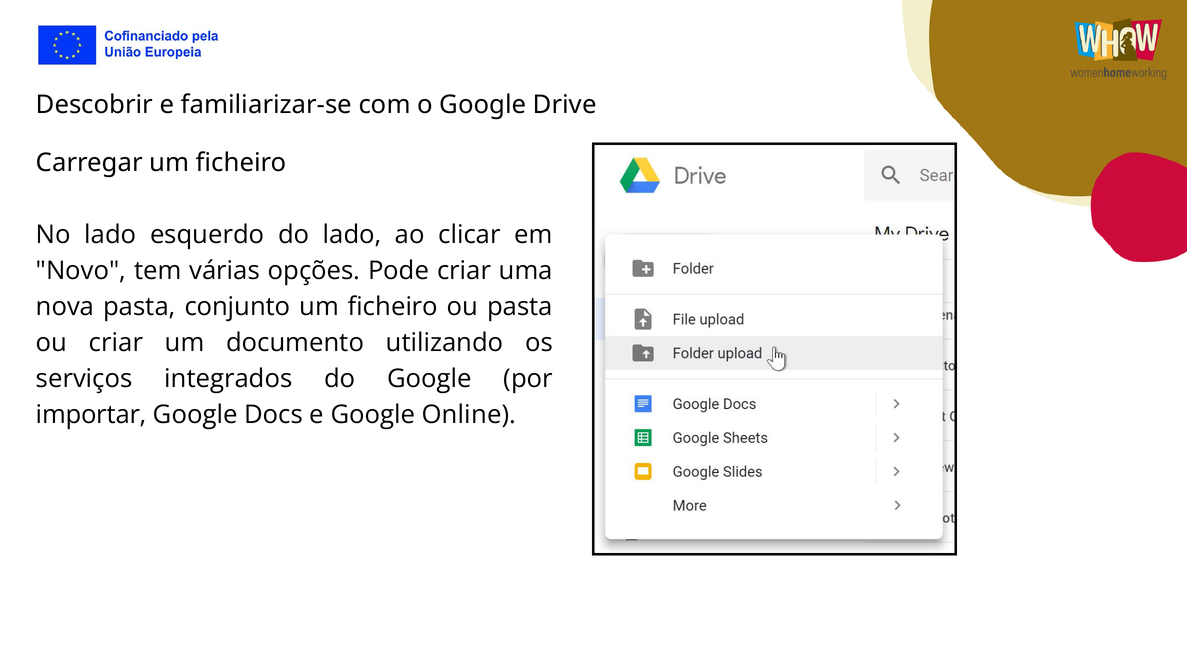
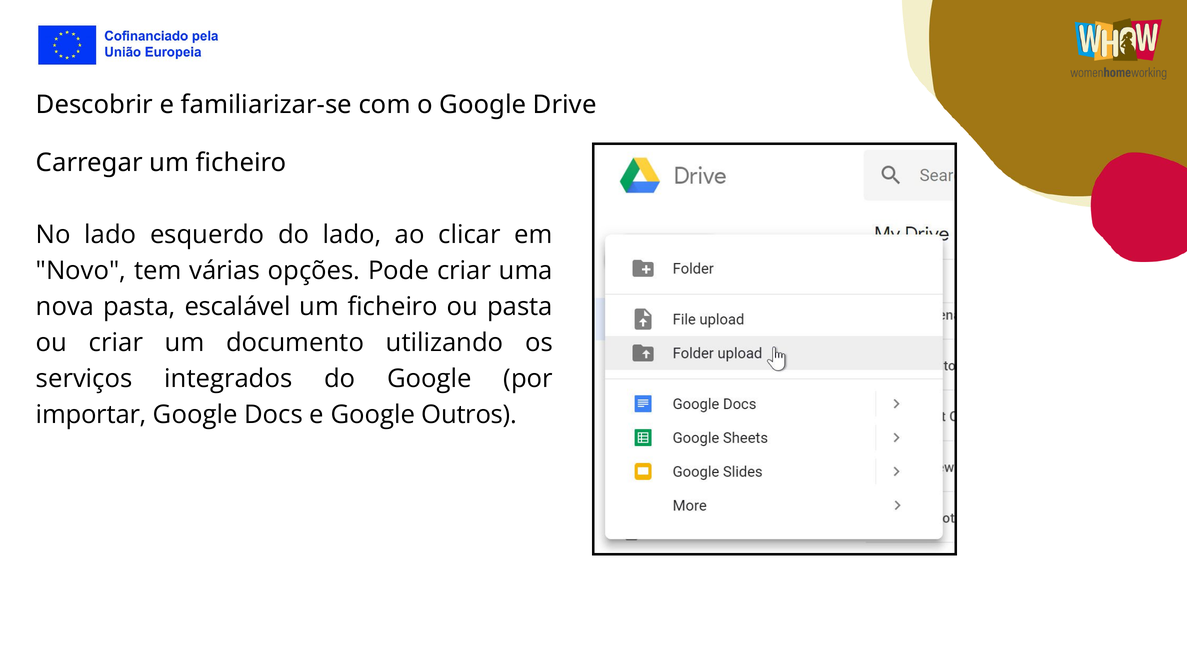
conjunto: conjunto -> escalável (238, 307)
Online: Online -> Outros (469, 415)
